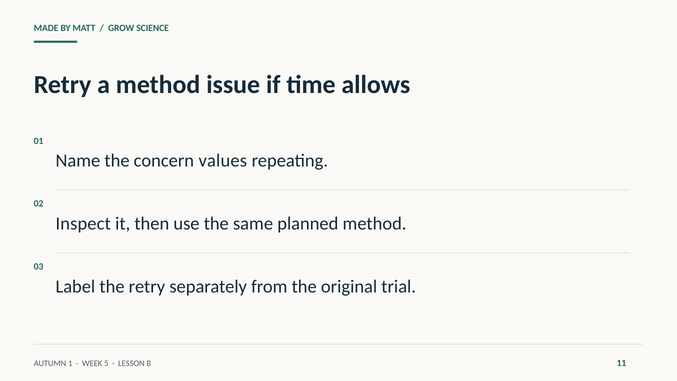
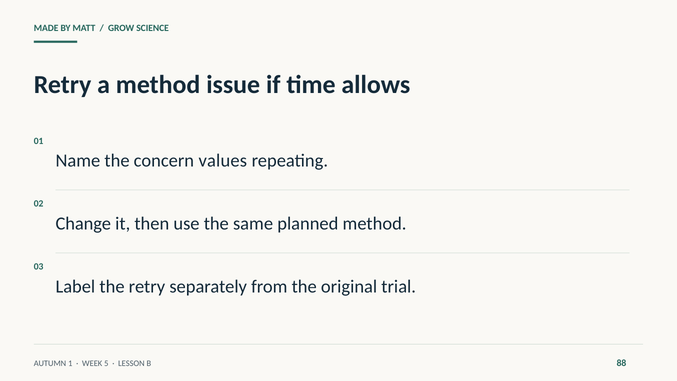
Inspect: Inspect -> Change (83, 224)
11: 11 -> 88 (621, 363)
